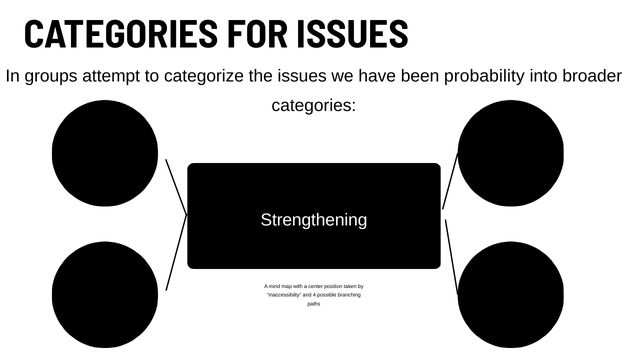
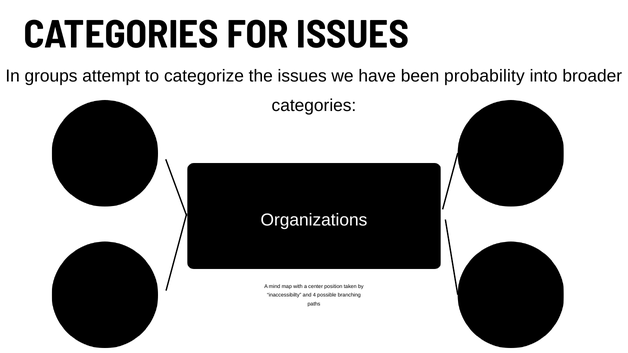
Strengthening: Strengthening -> Organizations (314, 220)
